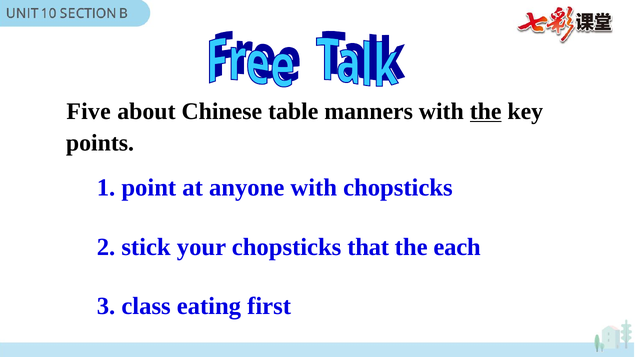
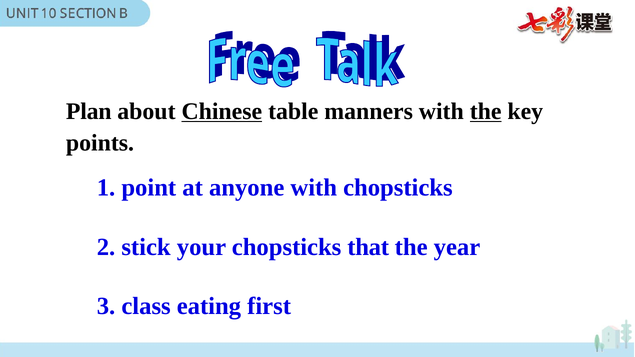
Five: Five -> Plan (89, 111)
Chinese underline: none -> present (222, 111)
each: each -> year (457, 247)
